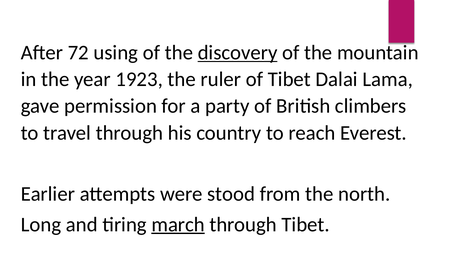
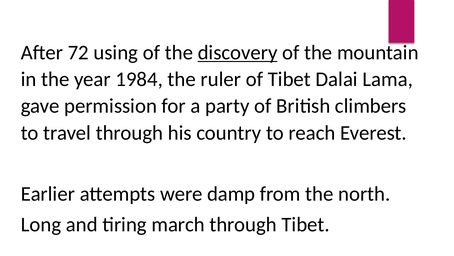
1923: 1923 -> 1984 (139, 79)
stood: stood -> damp (231, 193)
march underline: present -> none (178, 224)
